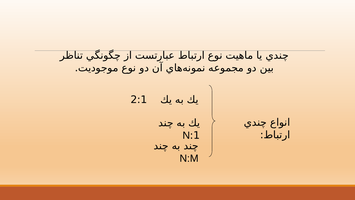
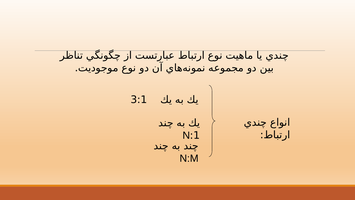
2:1: 2:1 -> 3:1 (139, 100)
